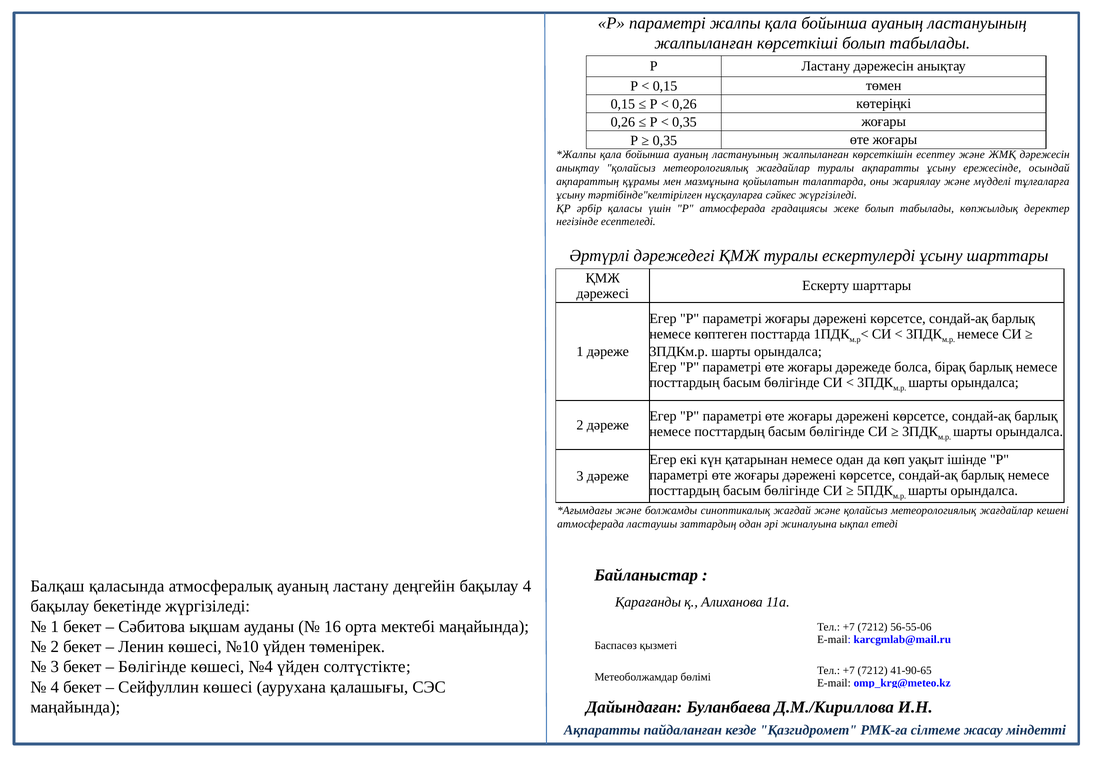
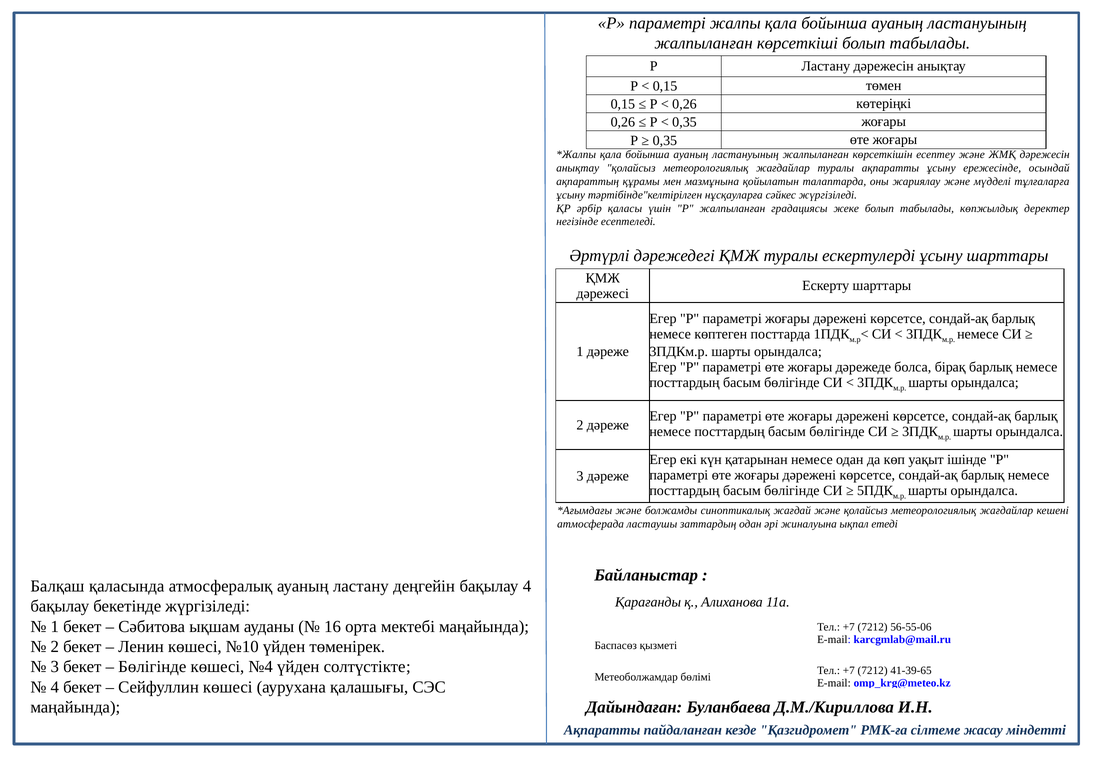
Р атмосферада: атмосферада -> жалпыланған (732, 208)
41-90-65: 41-90-65 -> 41-39-65 (911, 670)
